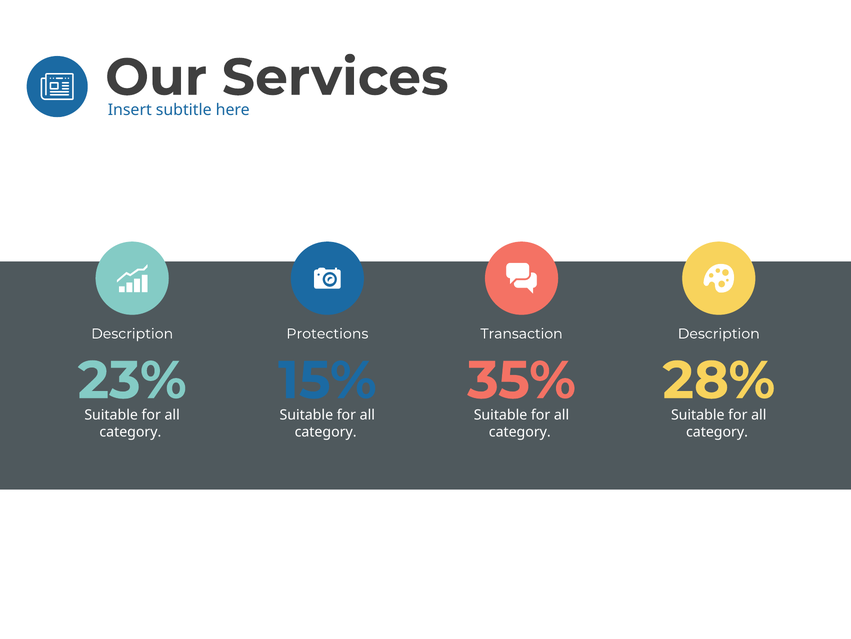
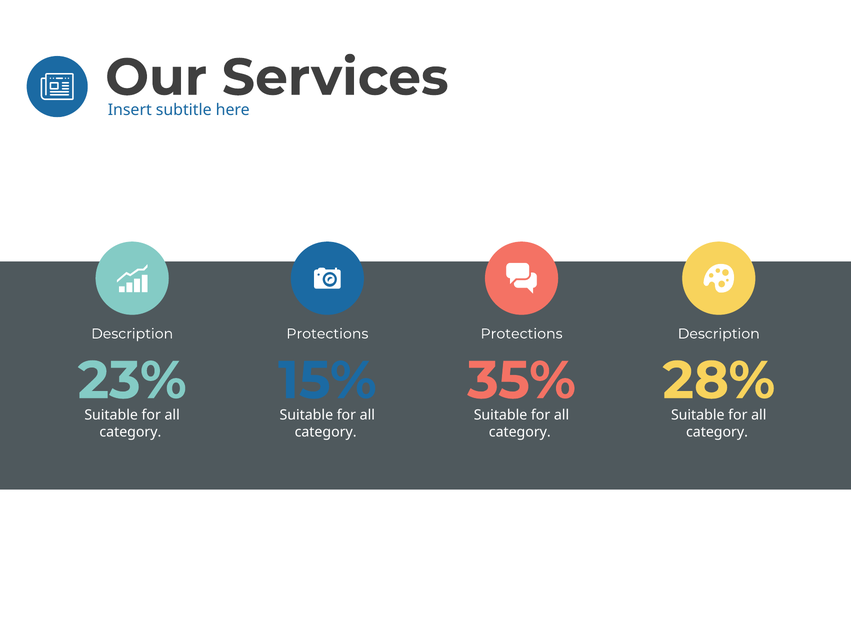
Transaction: Transaction -> Protections (522, 333)
